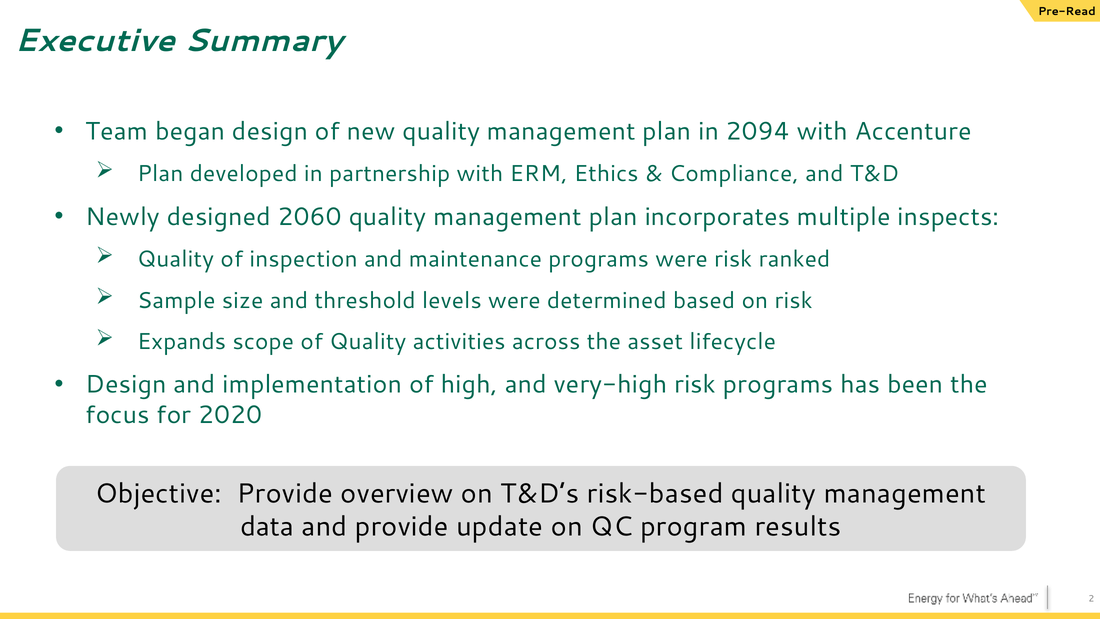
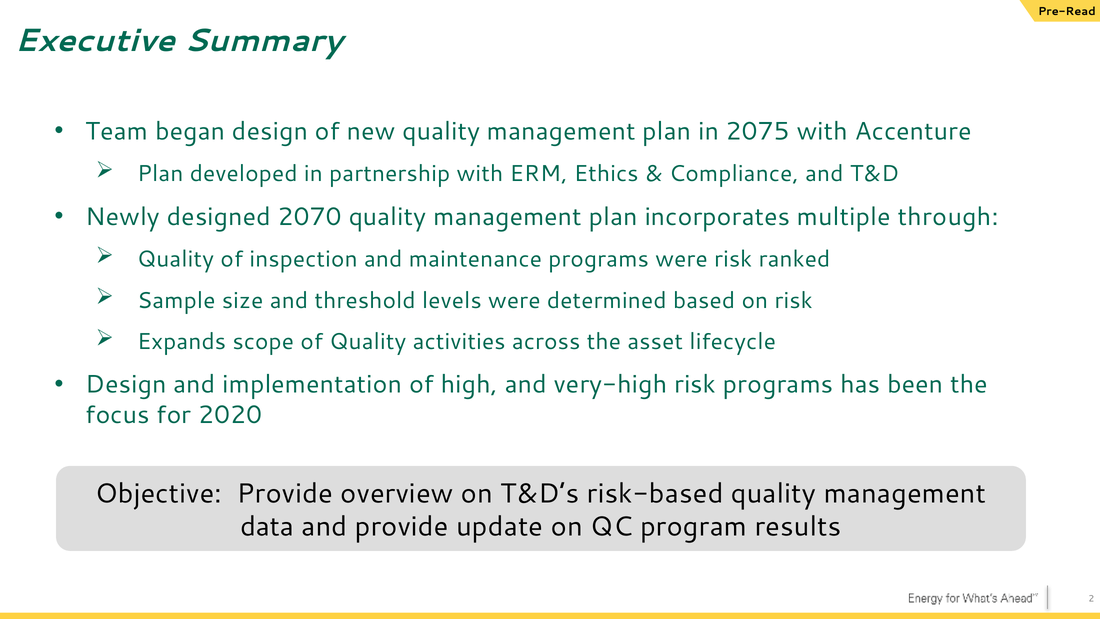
2094: 2094 -> 2075 (758, 131)
2060: 2060 -> 2070 (310, 217)
inspects: inspects -> through (948, 217)
